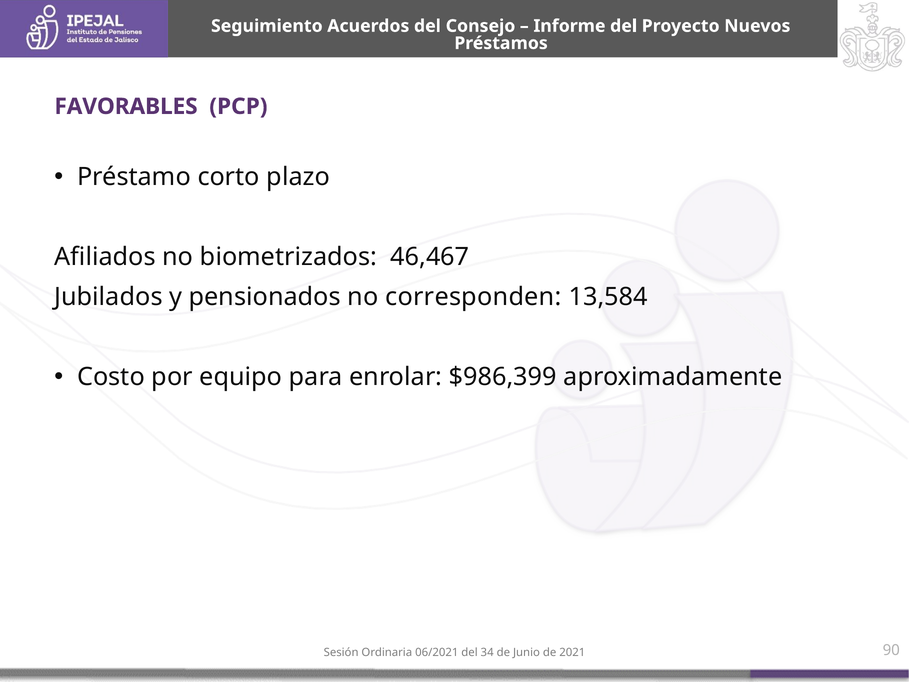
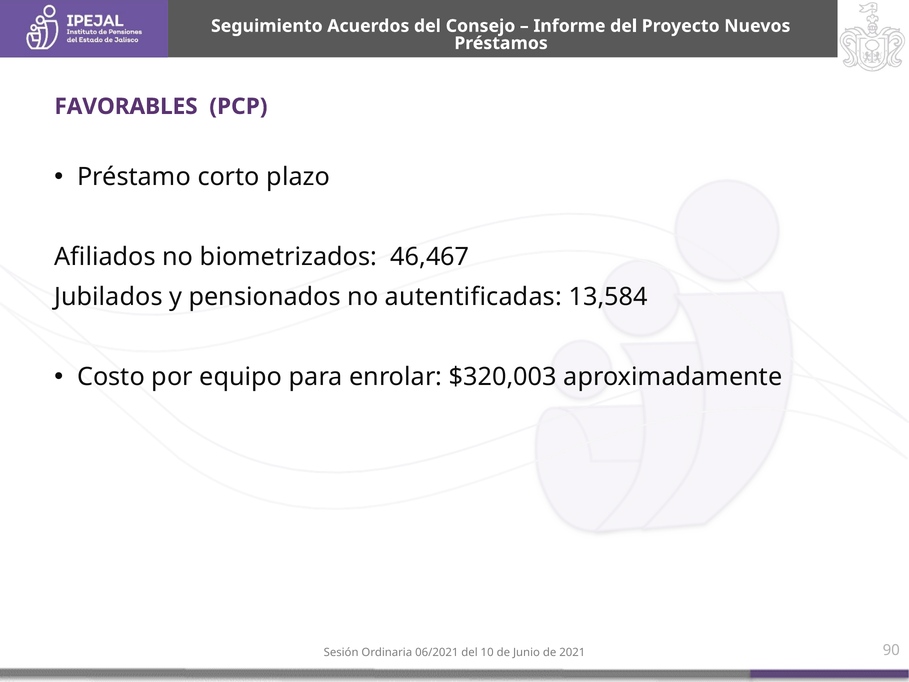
corresponden: corresponden -> autentificadas (473, 297)
$986,399: $986,399 -> $320,003 (503, 377)
34: 34 -> 10 (487, 652)
